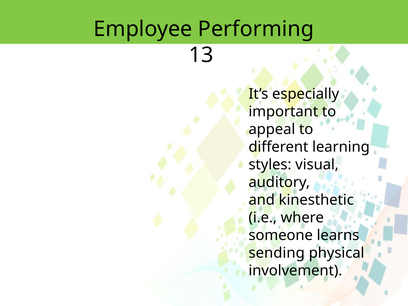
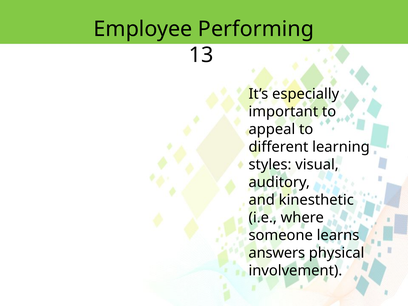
sending: sending -> answers (277, 253)
